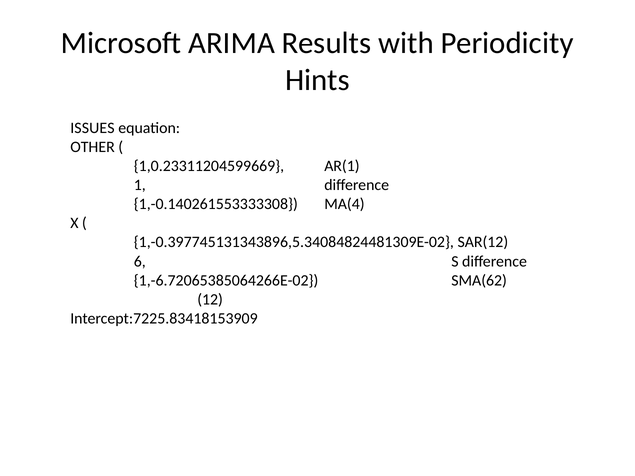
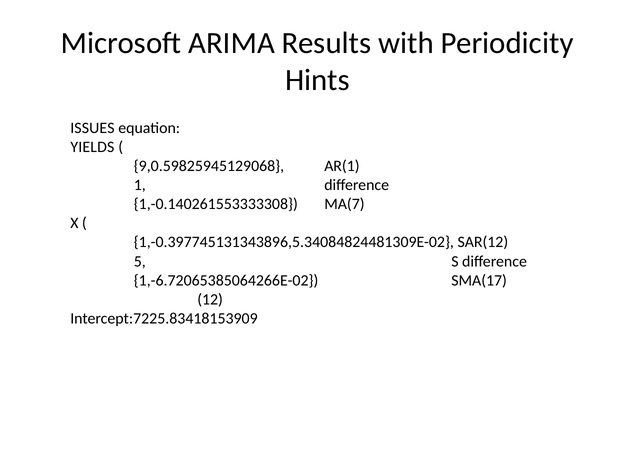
OTHER: OTHER -> YIELDS (92, 147)
1,0.23311204599669: 1,0.23311204599669 -> 9,0.59825945129068 (209, 166)
MA(4: MA(4 -> MA(7 (344, 204)
6: 6 -> 5 (140, 261)
SMA(62: SMA(62 -> SMA(17 (479, 280)
